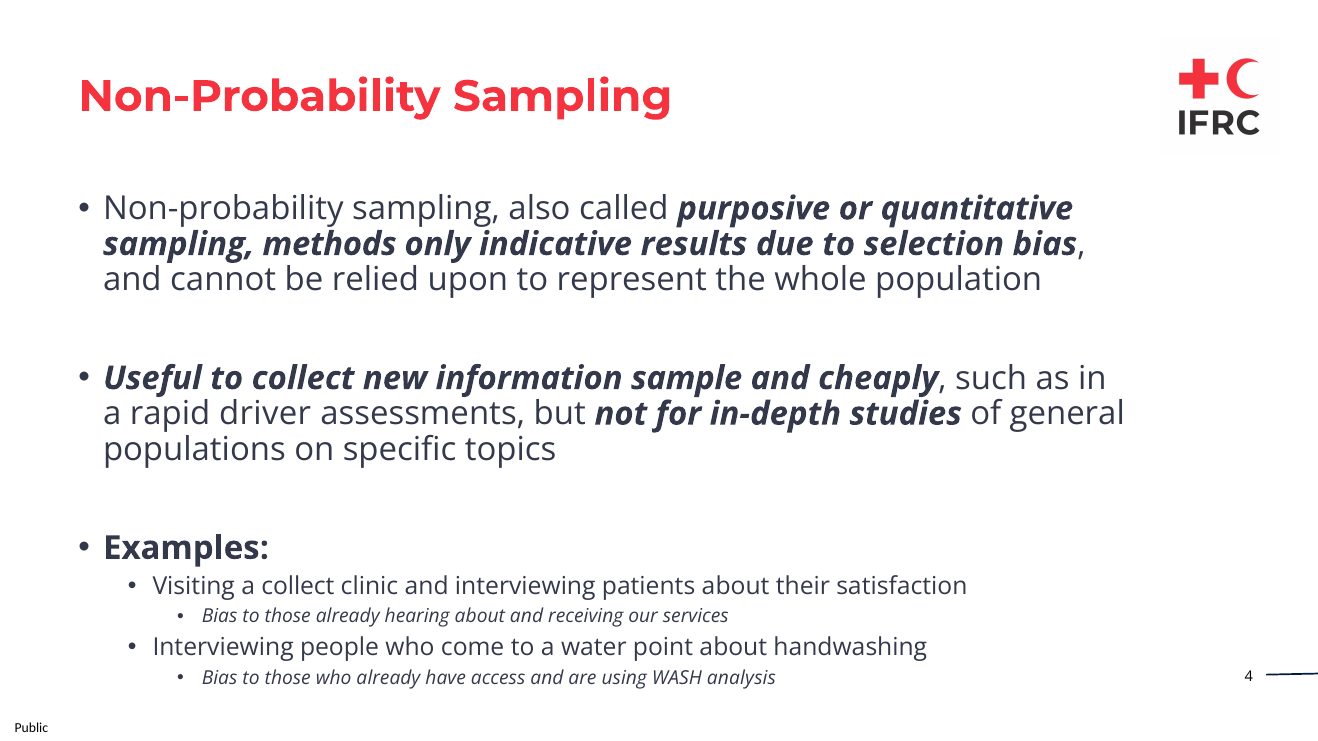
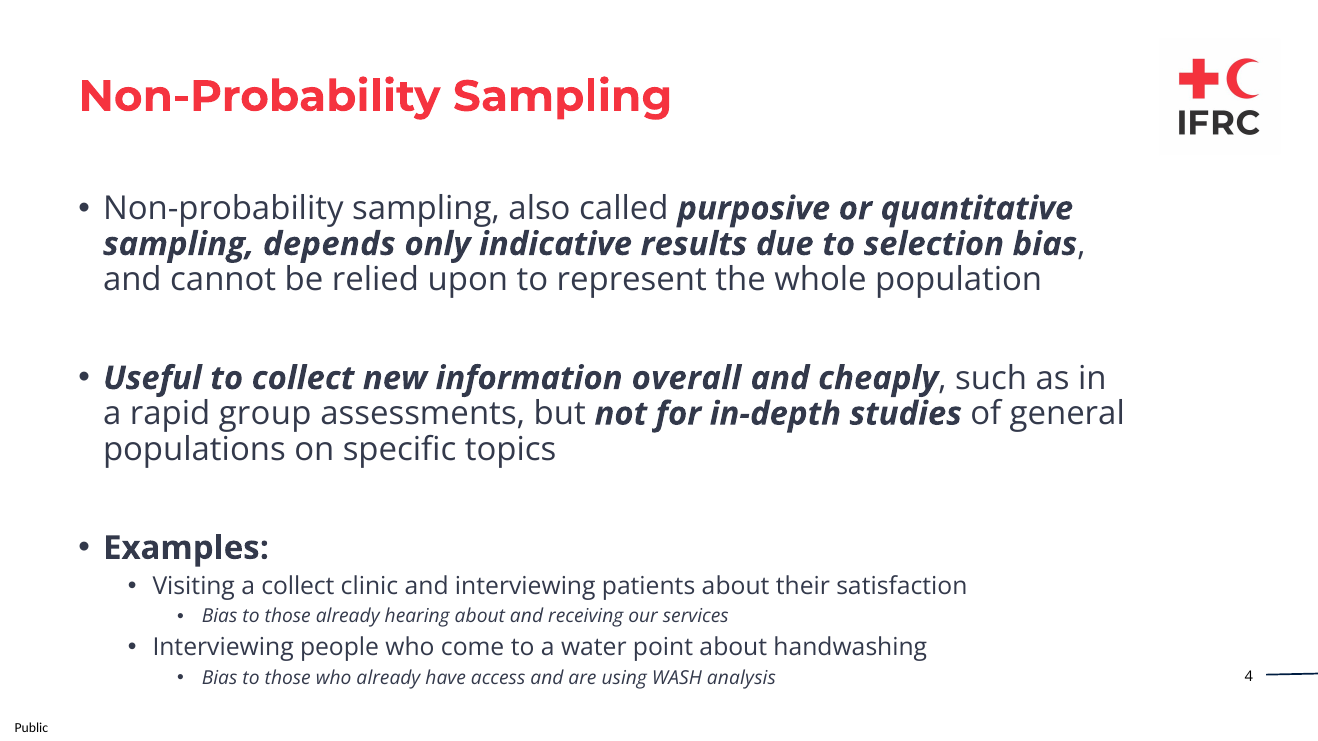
methods: methods -> depends (329, 244)
sample: sample -> overall (686, 378)
driver: driver -> group (265, 414)
